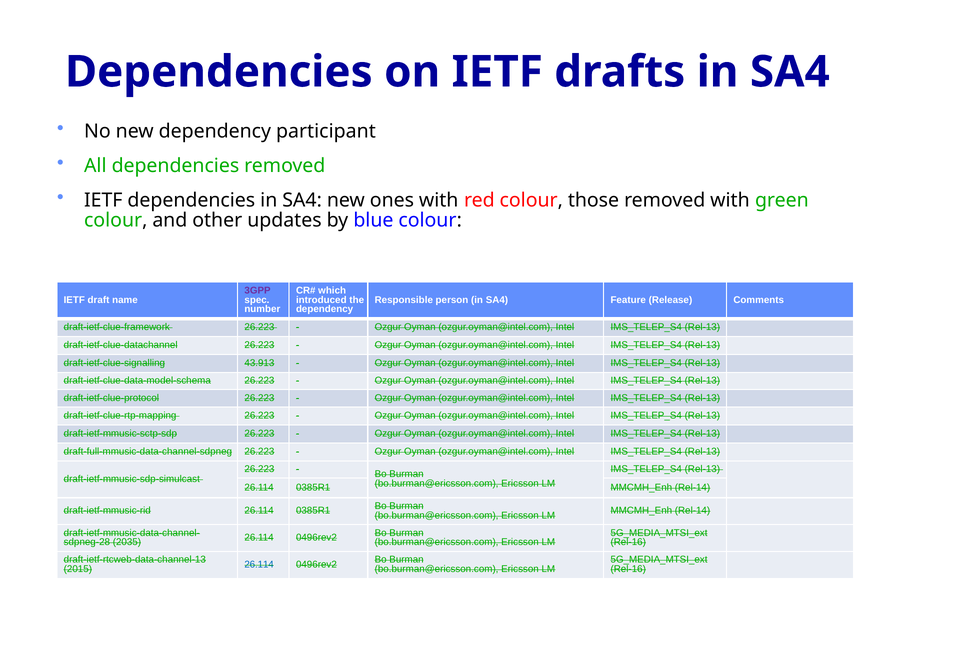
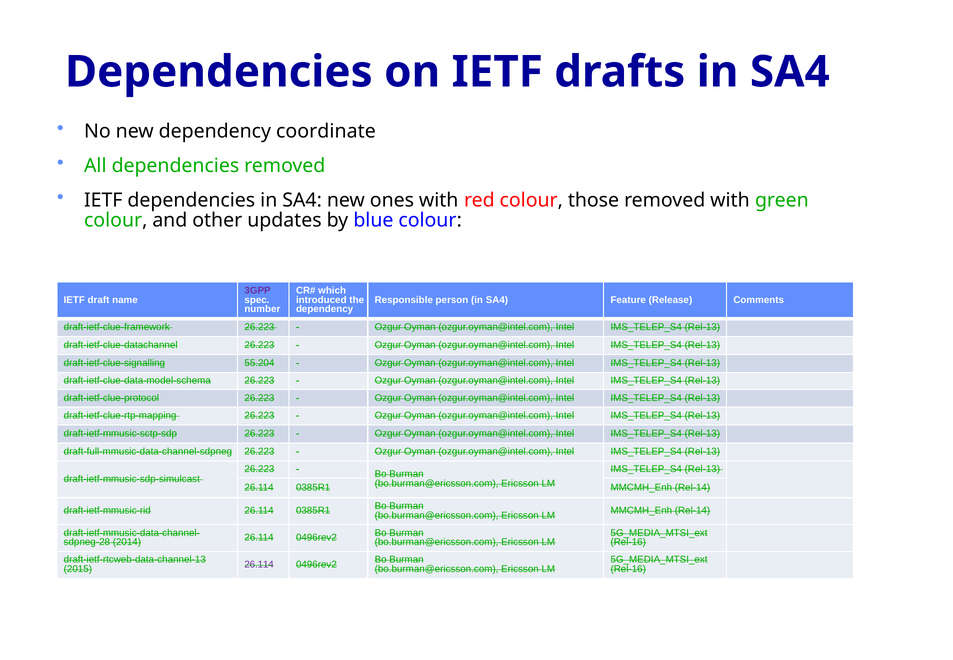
participant: participant -> coordinate (326, 131)
43.913: 43.913 -> 55.204 (259, 363)
2035: 2035 -> 2014 (127, 542)
26.114 colour: blue -> purple (259, 564)
